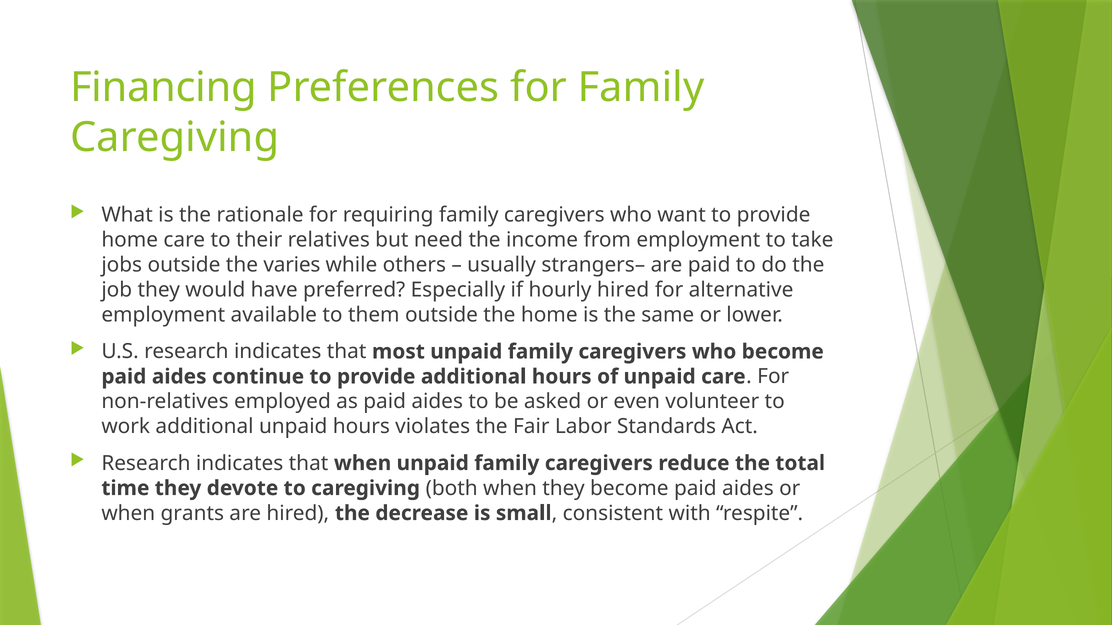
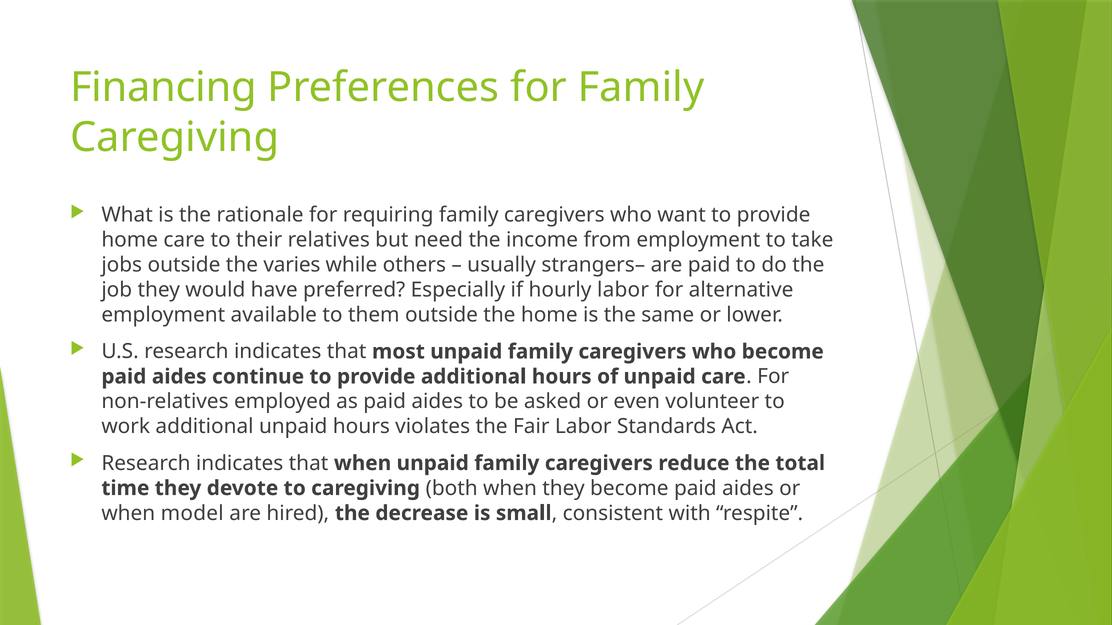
hourly hired: hired -> labor (623, 290)
grants: grants -> model (192, 514)
